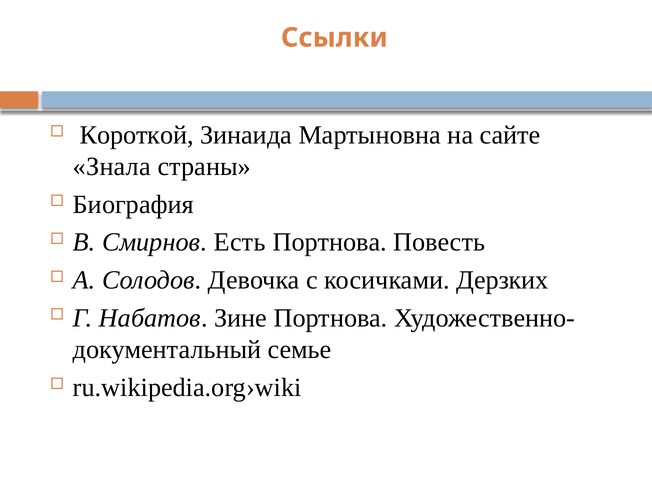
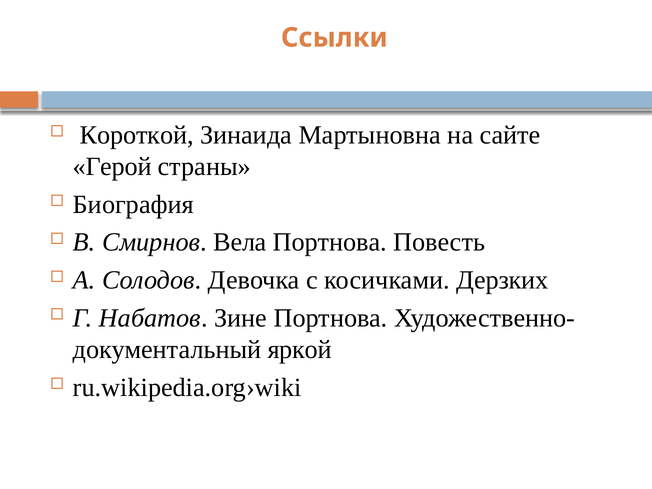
Знала: Знала -> Герой (112, 166)
Есть: Есть -> Вела (240, 242)
семье: семье -> яркой (300, 350)
